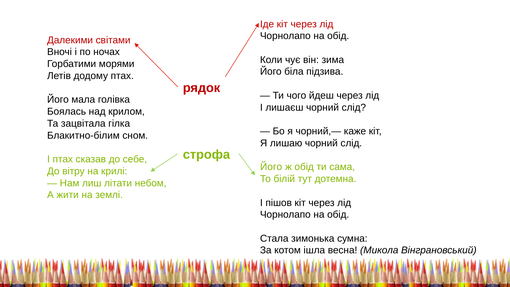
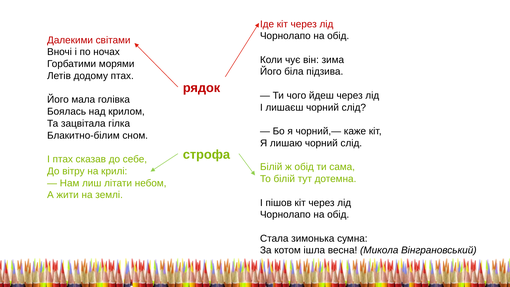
Його: Його -> Білій (271, 167)
